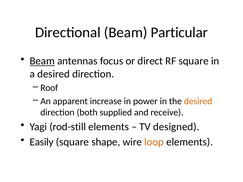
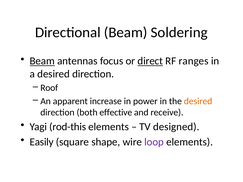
Particular: Particular -> Soldering (179, 32)
direct underline: none -> present (150, 61)
RF square: square -> ranges (194, 61)
supplied: supplied -> effective (116, 113)
rod-still: rod-still -> rod-this (68, 127)
loop colour: orange -> purple (154, 142)
